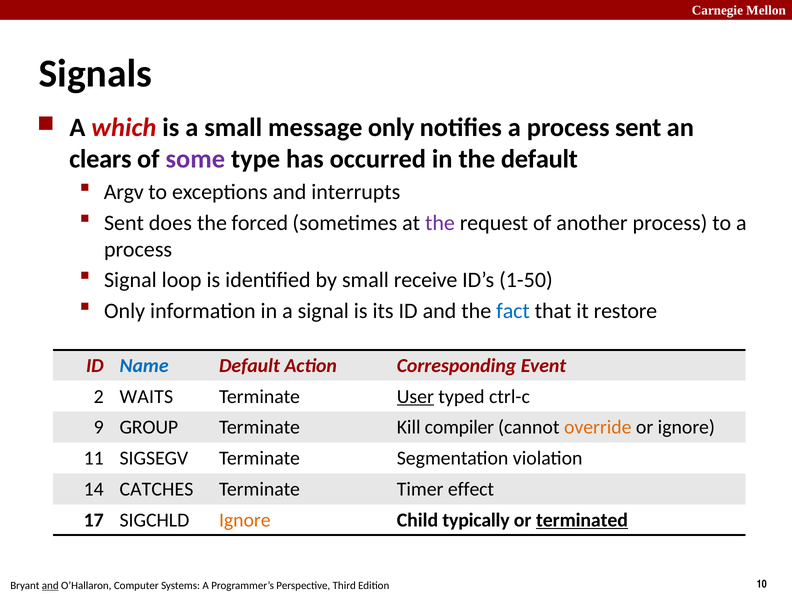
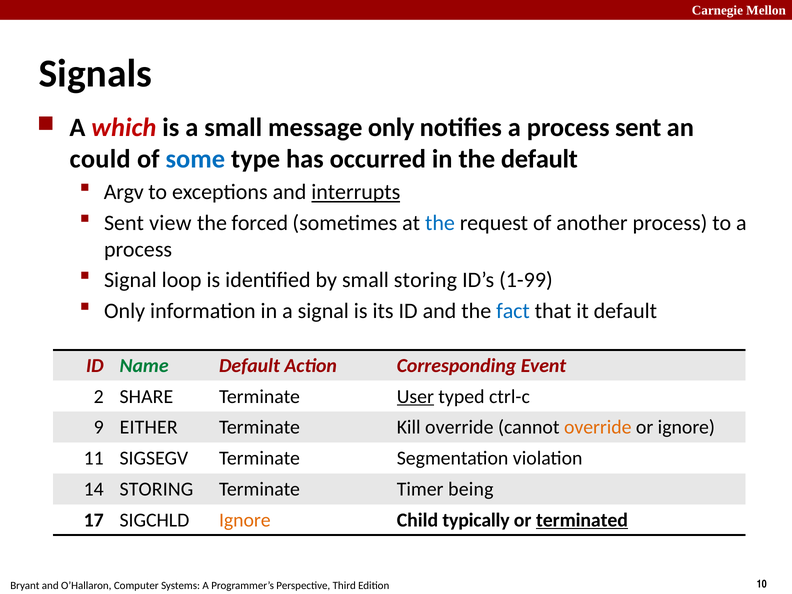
clears: clears -> could (100, 159)
some colour: purple -> blue (195, 159)
interrupts underline: none -> present (356, 192)
does: does -> view (170, 223)
the colour: purple -> blue (440, 223)
small receive: receive -> storing (425, 280)
1-50: 1-50 -> 1-99 (526, 280)
it restore: restore -> default (625, 311)
Name colour: blue -> green (144, 366)
WAITS: WAITS -> SHARE (146, 396)
GROUP: GROUP -> EITHER (149, 427)
Kill compiler: compiler -> override (459, 427)
14 CATCHES: CATCHES -> STORING (156, 489)
effect: effect -> being (471, 489)
and underline: present -> none (50, 585)
